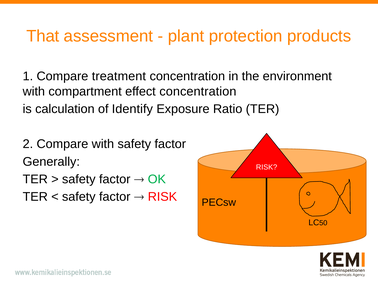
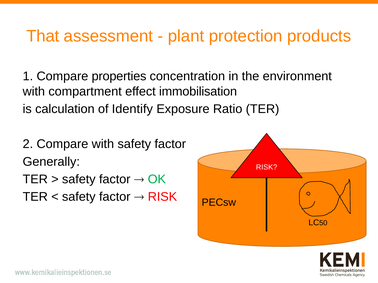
treatment: treatment -> properties (119, 76)
effect concentration: concentration -> immobilisation (198, 92)
